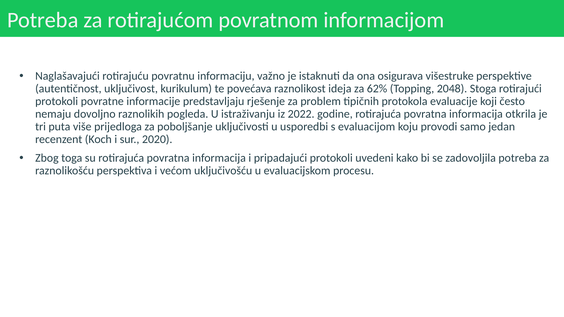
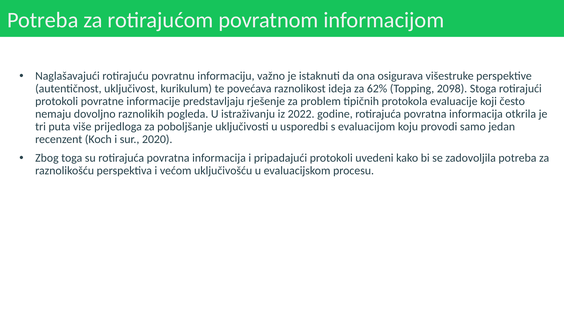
2048: 2048 -> 2098 (452, 89)
